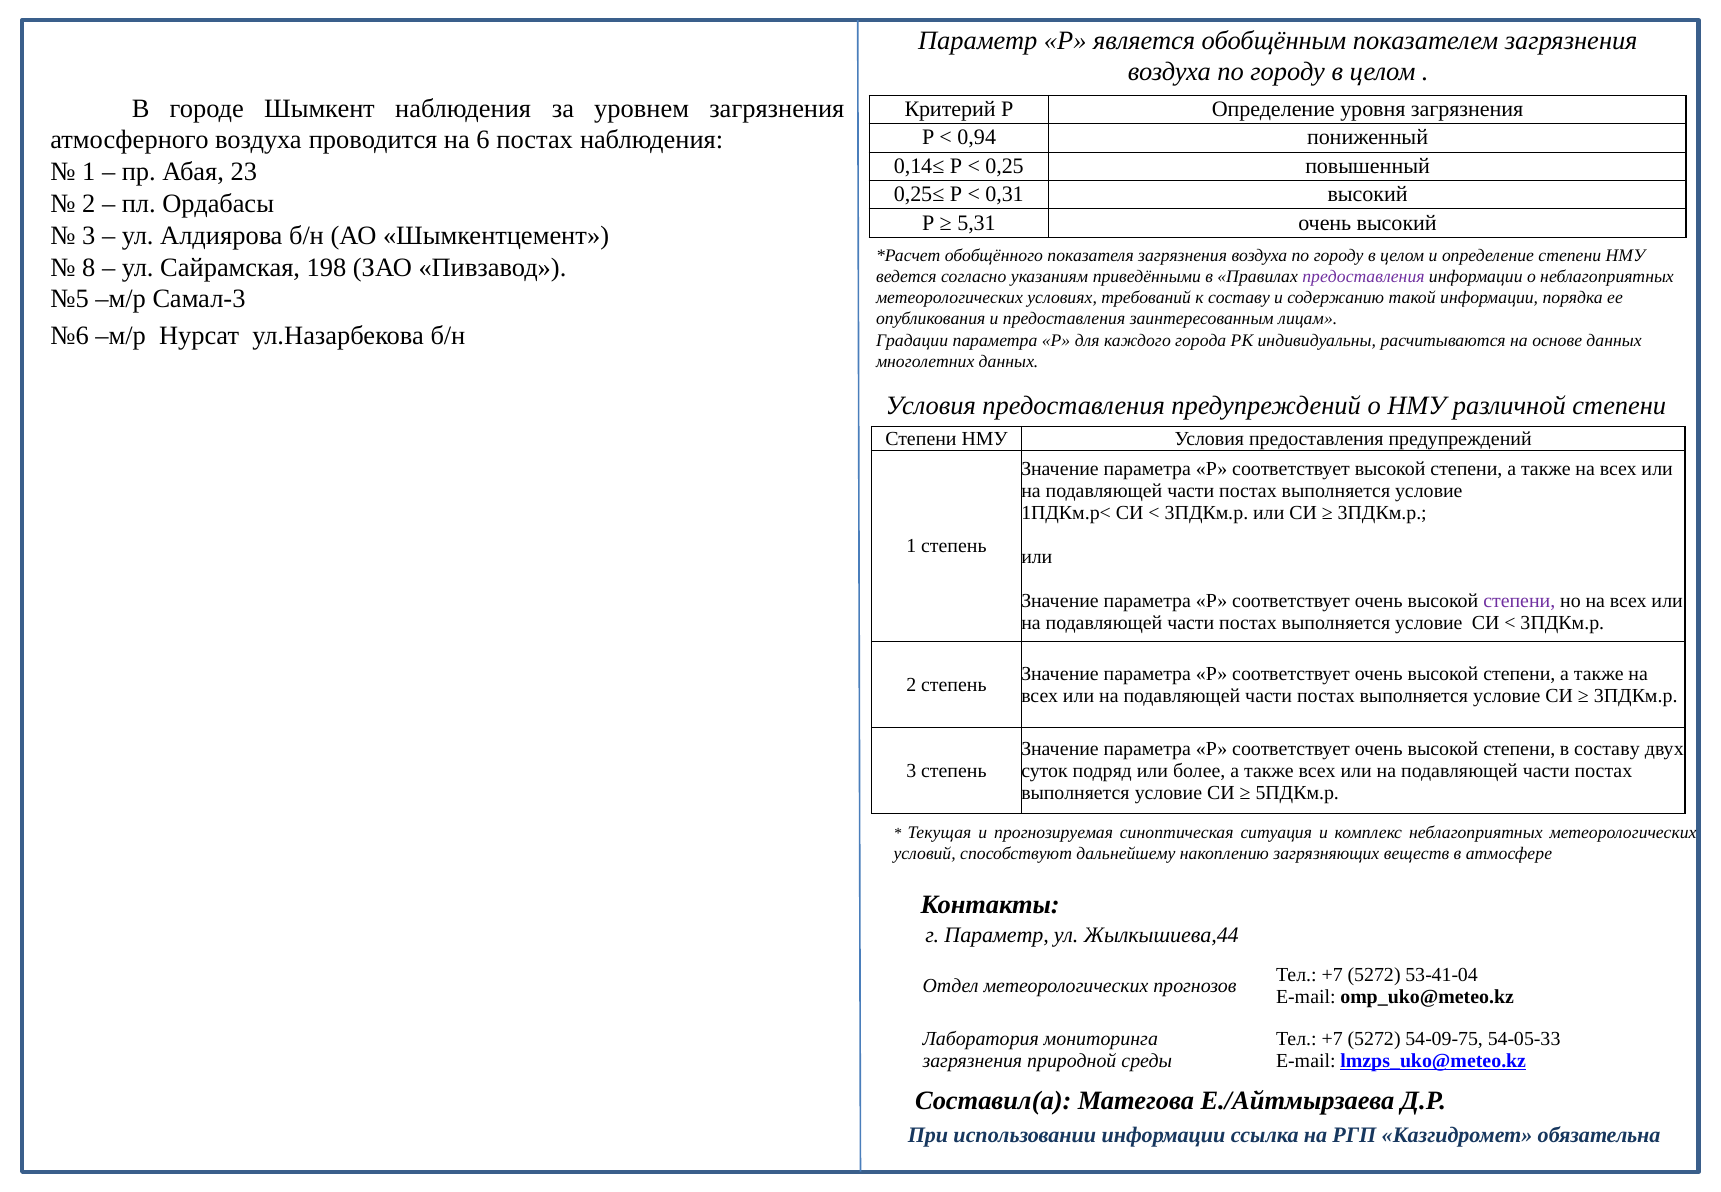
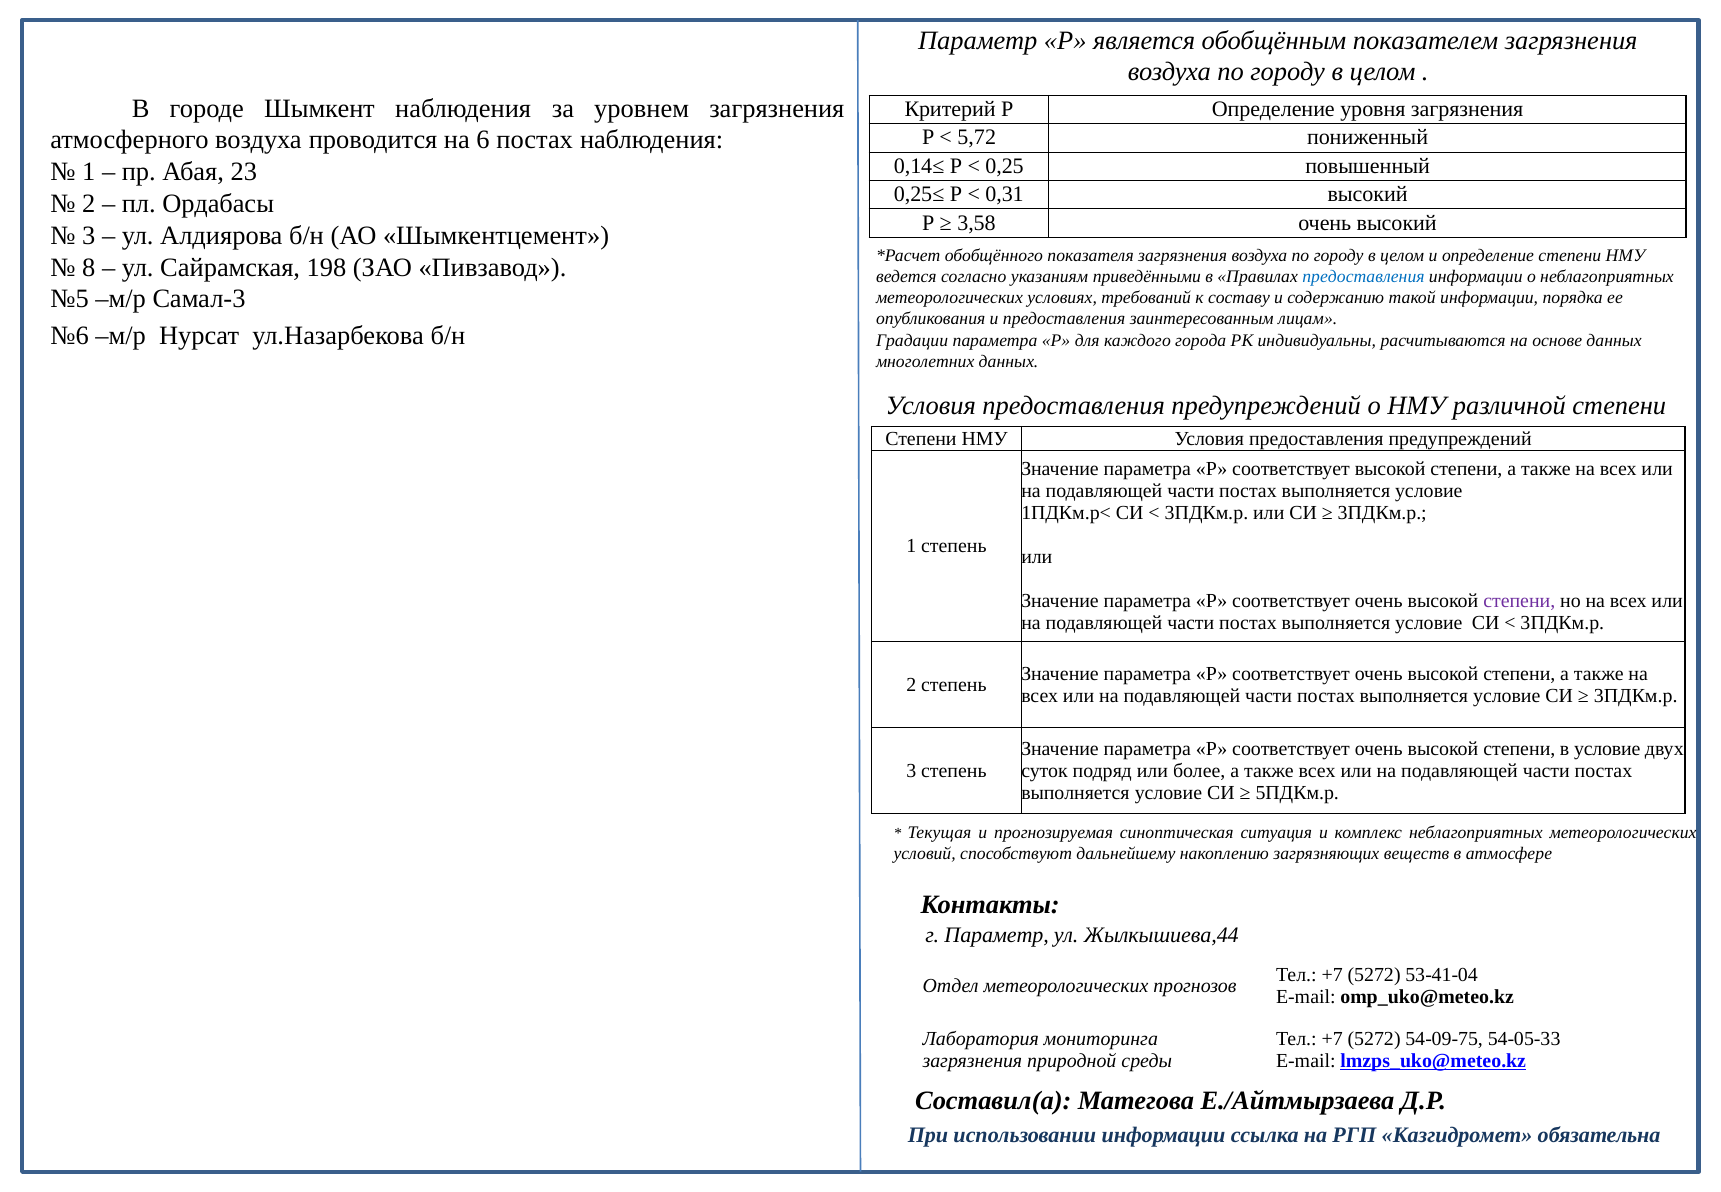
0,94: 0,94 -> 5,72 (977, 138)
5,31: 5,31 -> 3,58 (977, 223)
предоставления colour: purple -> blue (1363, 277)
в составу: составу -> условие (1607, 749)
